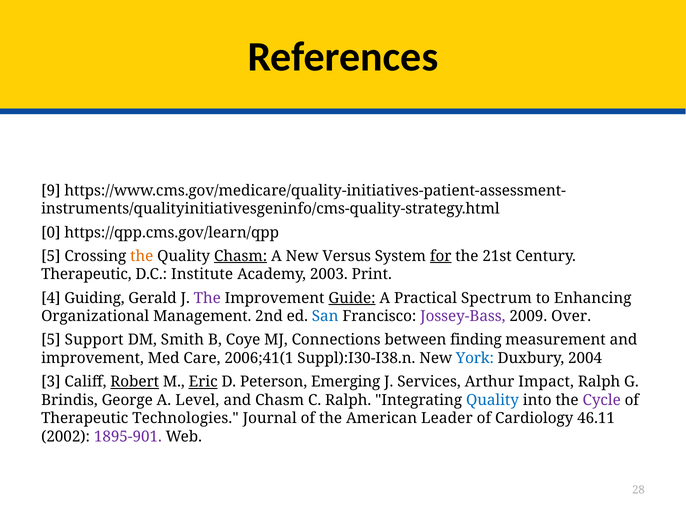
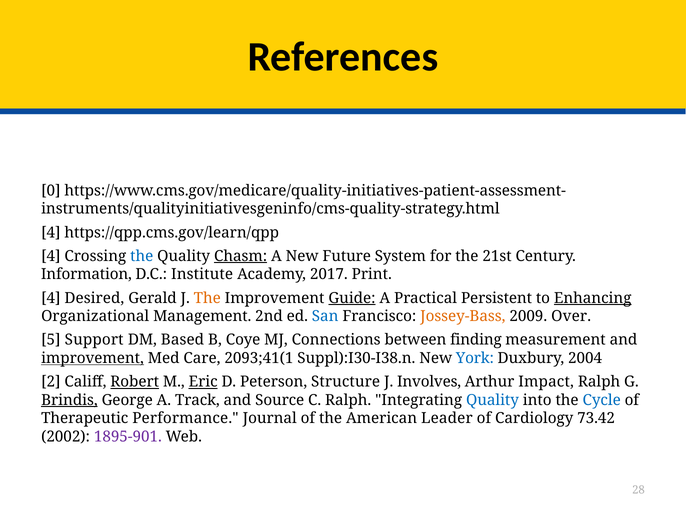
9: 9 -> 0 (51, 191)
0: 0 -> 4 (51, 233)
5: 5 -> 4 (51, 256)
the colour: orange -> blue (142, 256)
Versus: Versus -> Future (347, 256)
for underline: present -> none (441, 256)
Therapeutic: Therapeutic -> Information (86, 275)
2003: 2003 -> 2017 (329, 275)
Guiding: Guiding -> Desired (94, 298)
The colour: purple -> orange (207, 298)
Spectrum: Spectrum -> Persistent (497, 298)
Enhancing underline: none -> present (593, 298)
Jossey-Bass colour: purple -> orange (463, 317)
Smith: Smith -> Based (182, 340)
improvement underline: none -> present (93, 359)
2006;41(1: 2006;41(1 -> 2093;41(1 (259, 359)
3: 3 -> 2 (51, 382)
Emerging: Emerging -> Structure (346, 382)
Services: Services -> Involves (429, 382)
Brindis underline: none -> present (69, 400)
Level: Level -> Track (197, 400)
and Chasm: Chasm -> Source (280, 400)
Cycle colour: purple -> blue (602, 400)
Technologies: Technologies -> Performance (185, 419)
46.11: 46.11 -> 73.42 (596, 419)
